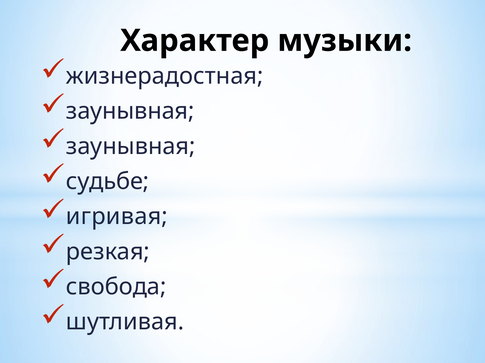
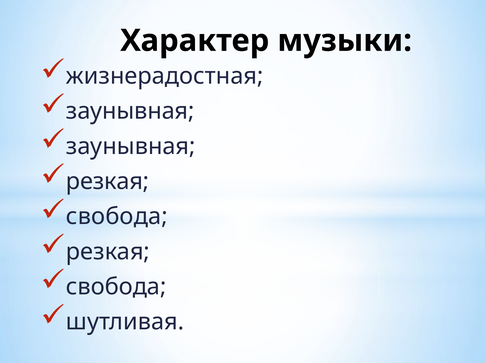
судьбе: судьбе -> резкая (108, 182)
игривая: игривая -> свобода (117, 217)
